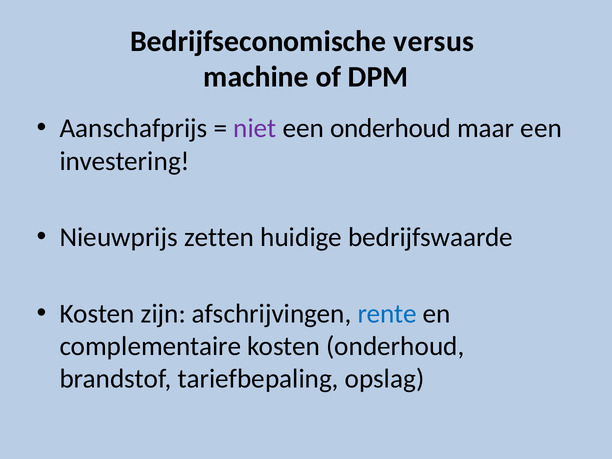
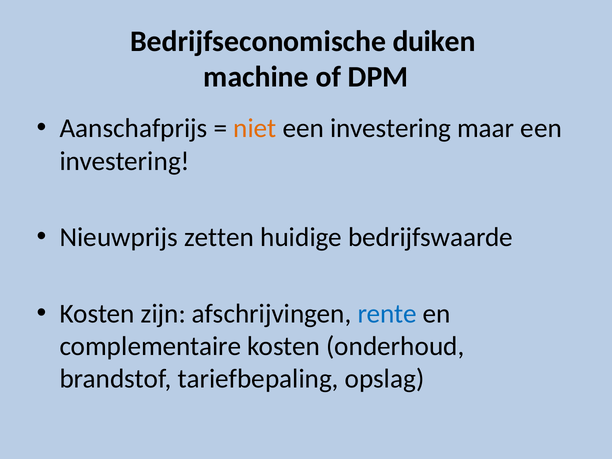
versus: versus -> duiken (434, 41)
niet colour: purple -> orange (255, 128)
onderhoud: onderhoud -> investering (391, 128)
